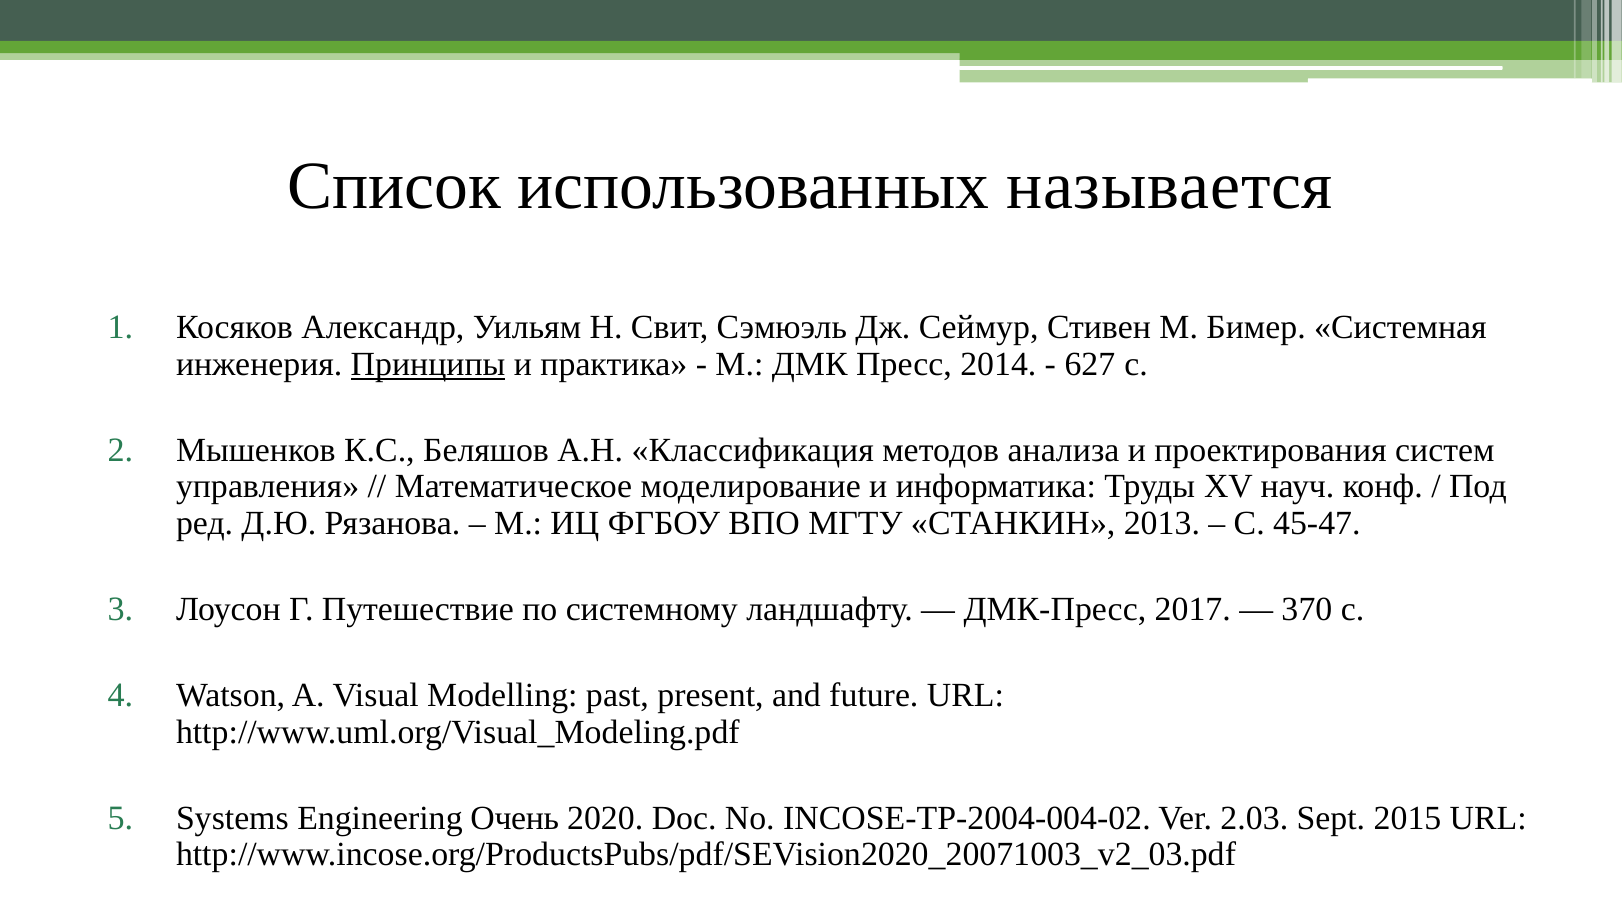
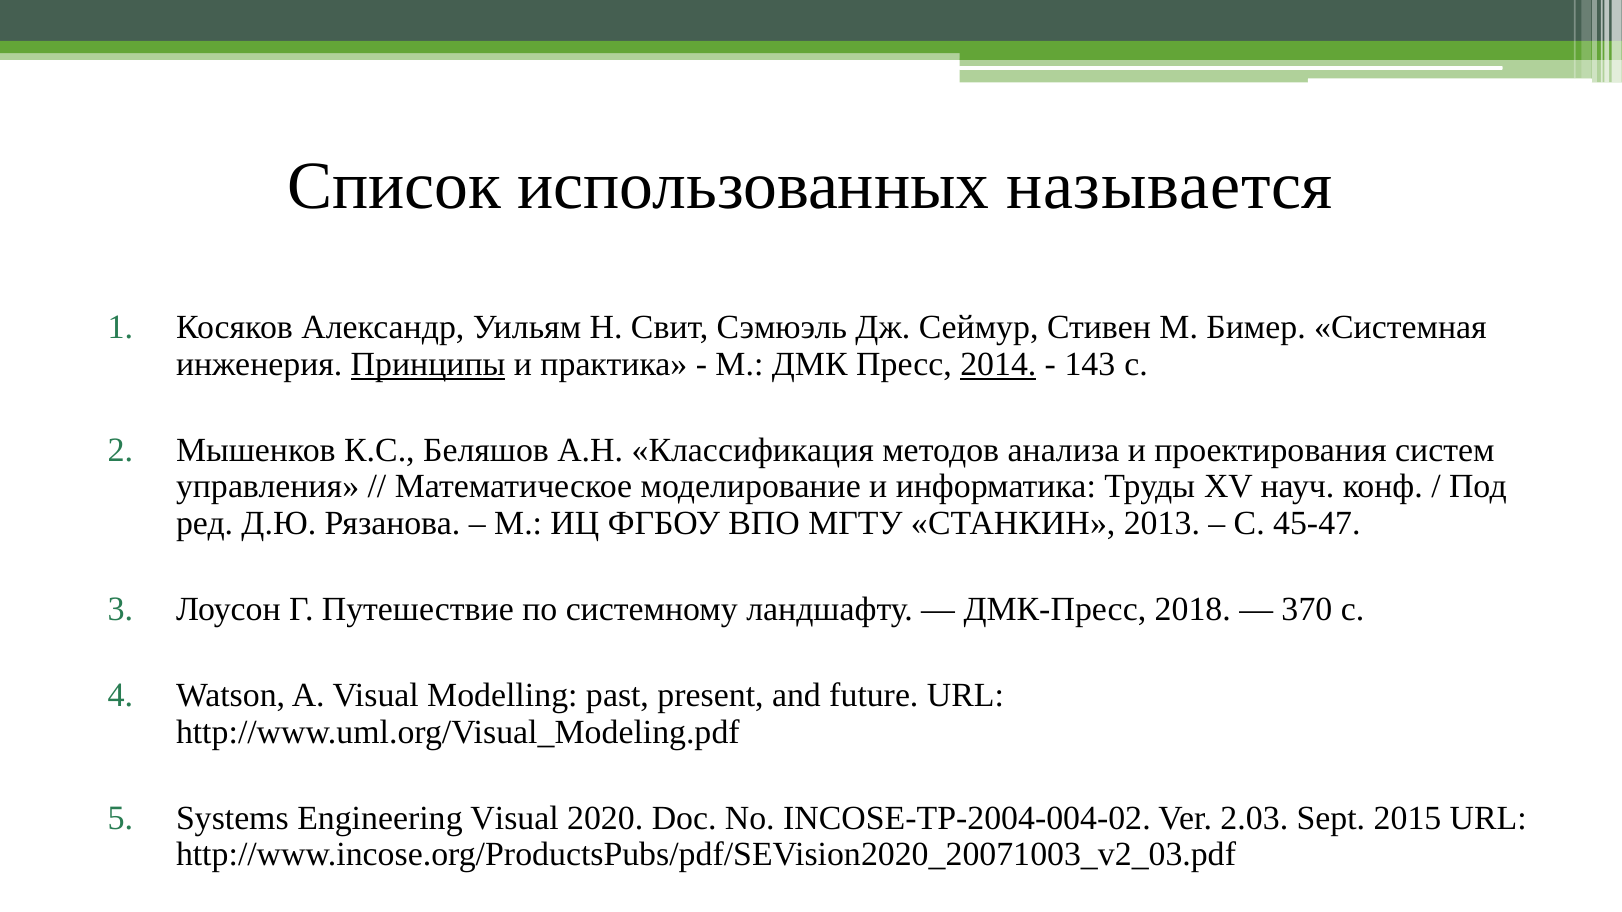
2014 underline: none -> present (998, 364)
627: 627 -> 143 (1090, 364)
2017: 2017 -> 2018 (1193, 610)
Engineering Очень: Очень -> Visual (515, 818)
